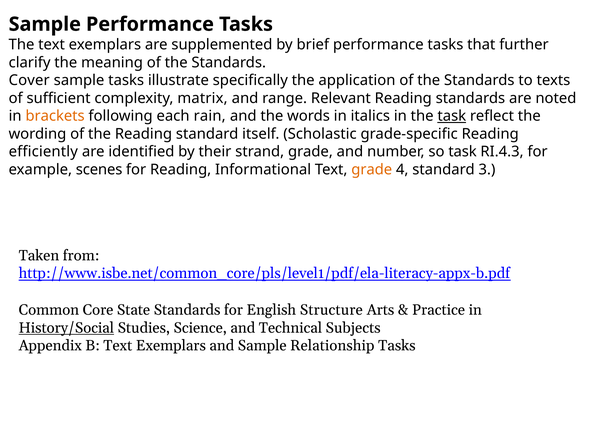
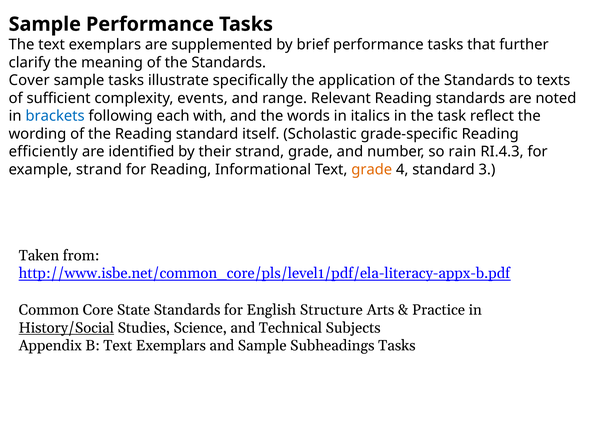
matrix: matrix -> events (203, 98)
brackets colour: orange -> blue (55, 116)
rain: rain -> with (210, 116)
task underline: present -> none (452, 116)
so task: task -> rain (462, 152)
example scenes: scenes -> strand (99, 169)
Relationship: Relationship -> Subheadings (332, 345)
